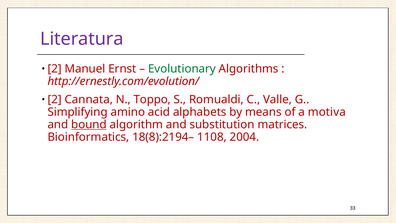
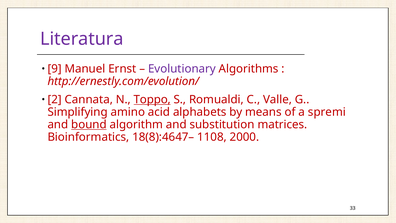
2: 2 -> 9 (55, 69)
Evolutionary colour: green -> purple (182, 69)
Toppo underline: none -> present (152, 99)
motiva: motiva -> spremi (327, 112)
18(8):2194–: 18(8):2194– -> 18(8):4647– (163, 137)
2004: 2004 -> 2000 (244, 137)
